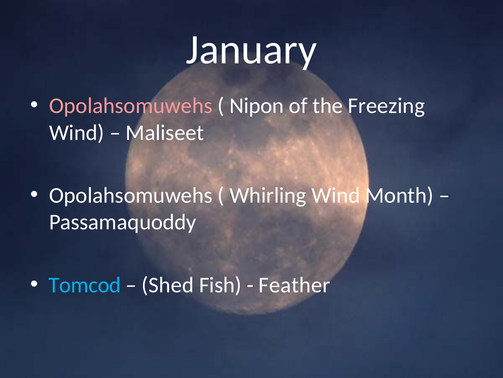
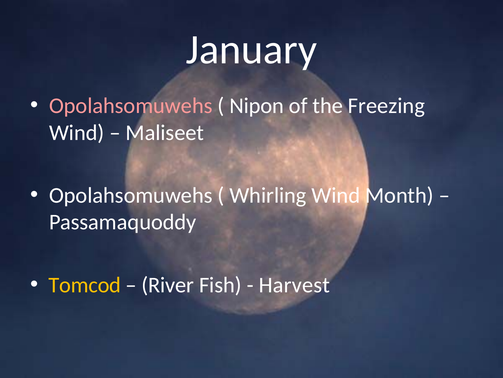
Tomcod colour: light blue -> yellow (85, 284)
Shed: Shed -> River (168, 284)
Feather: Feather -> Harvest (294, 284)
